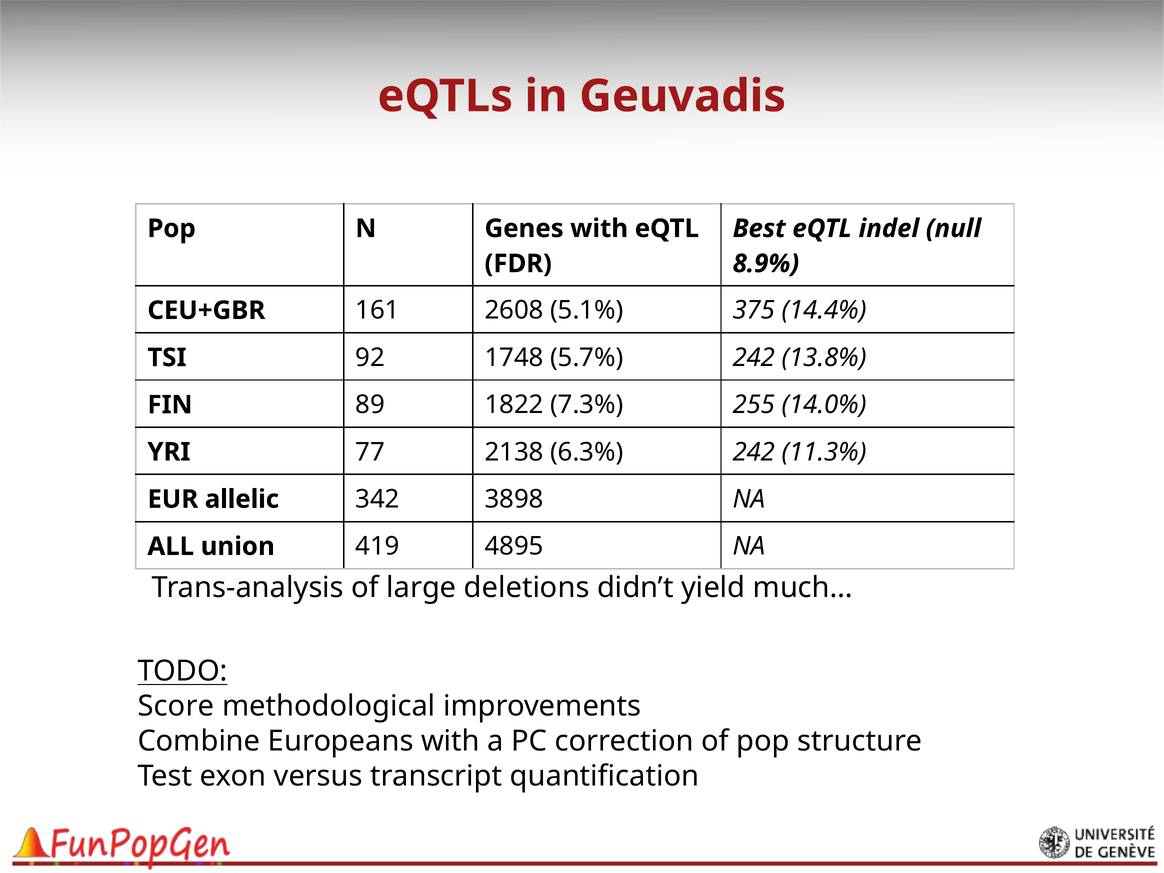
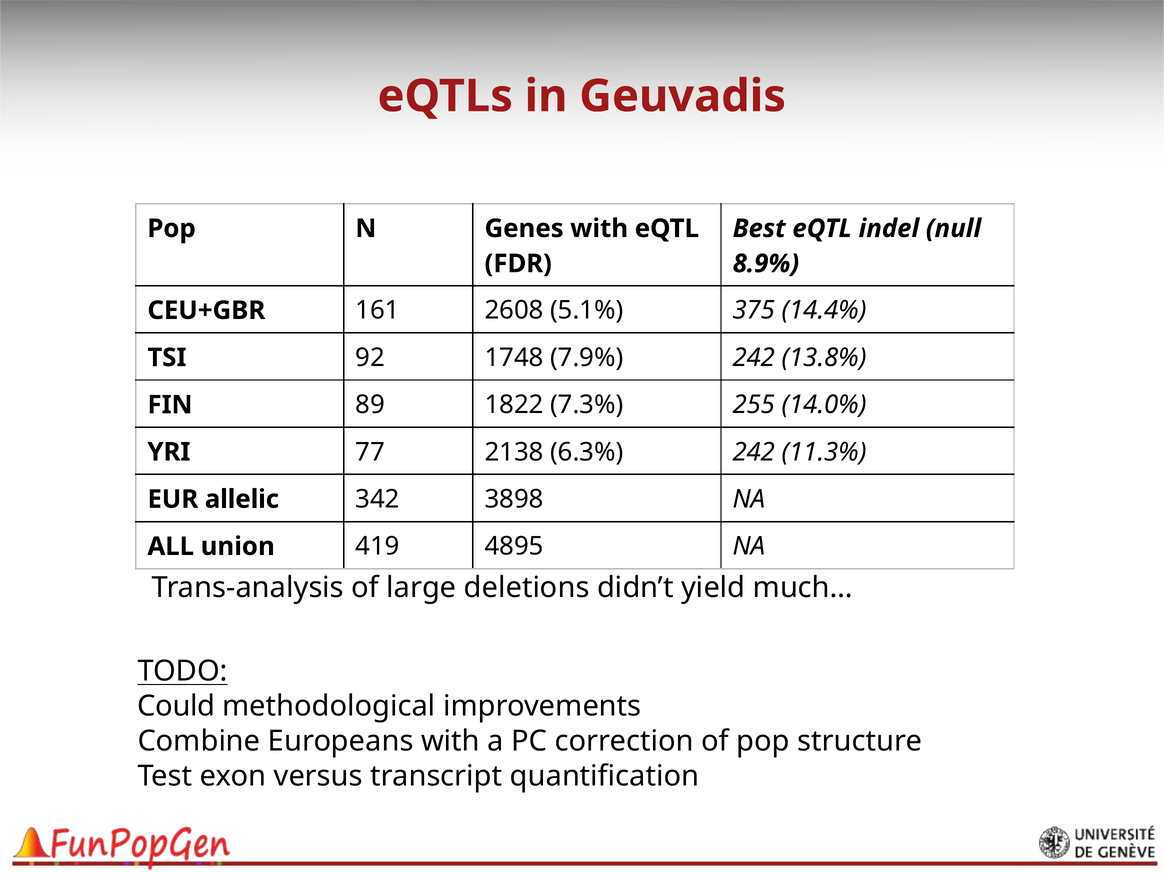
5.7%: 5.7% -> 7.9% (587, 358)
Score: Score -> Could (176, 706)
